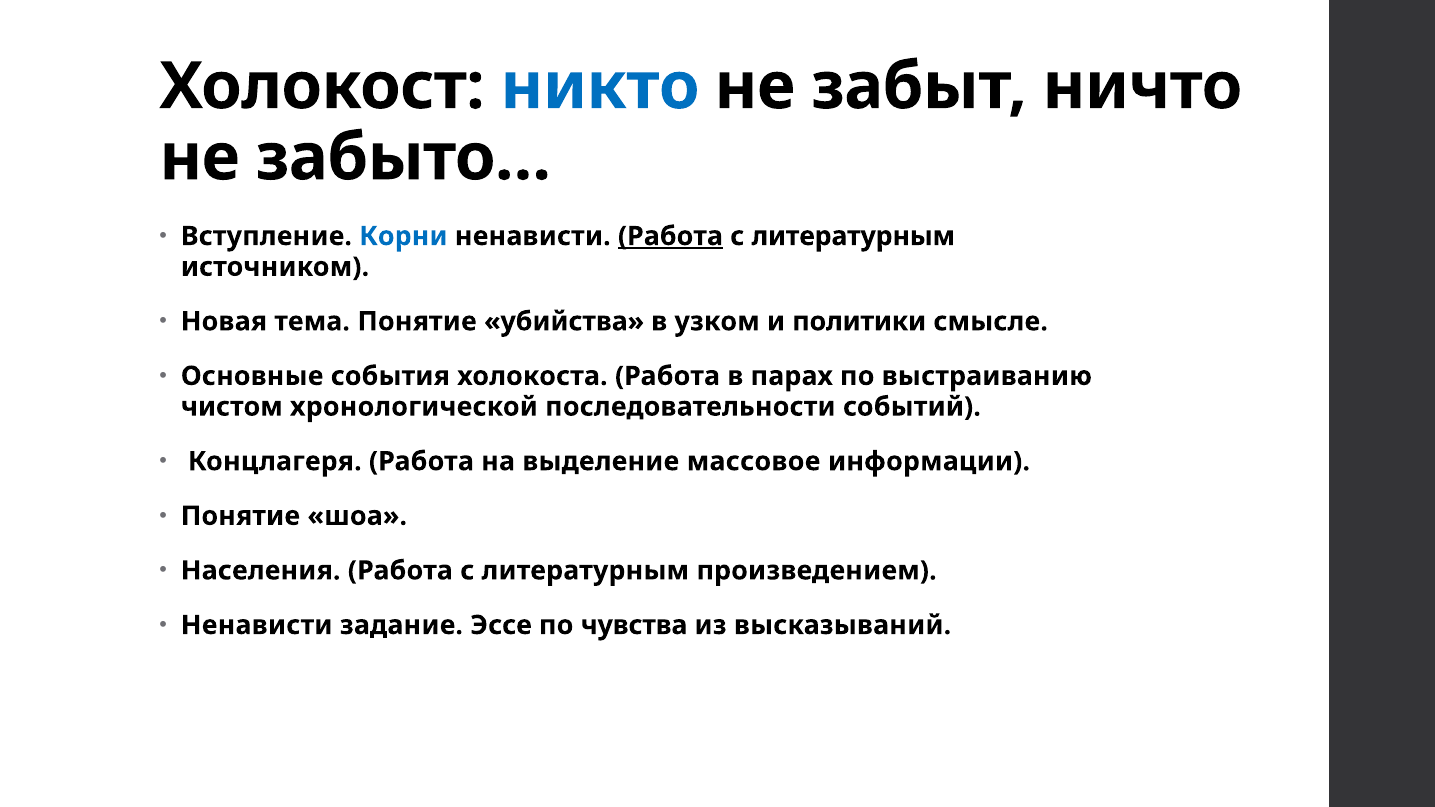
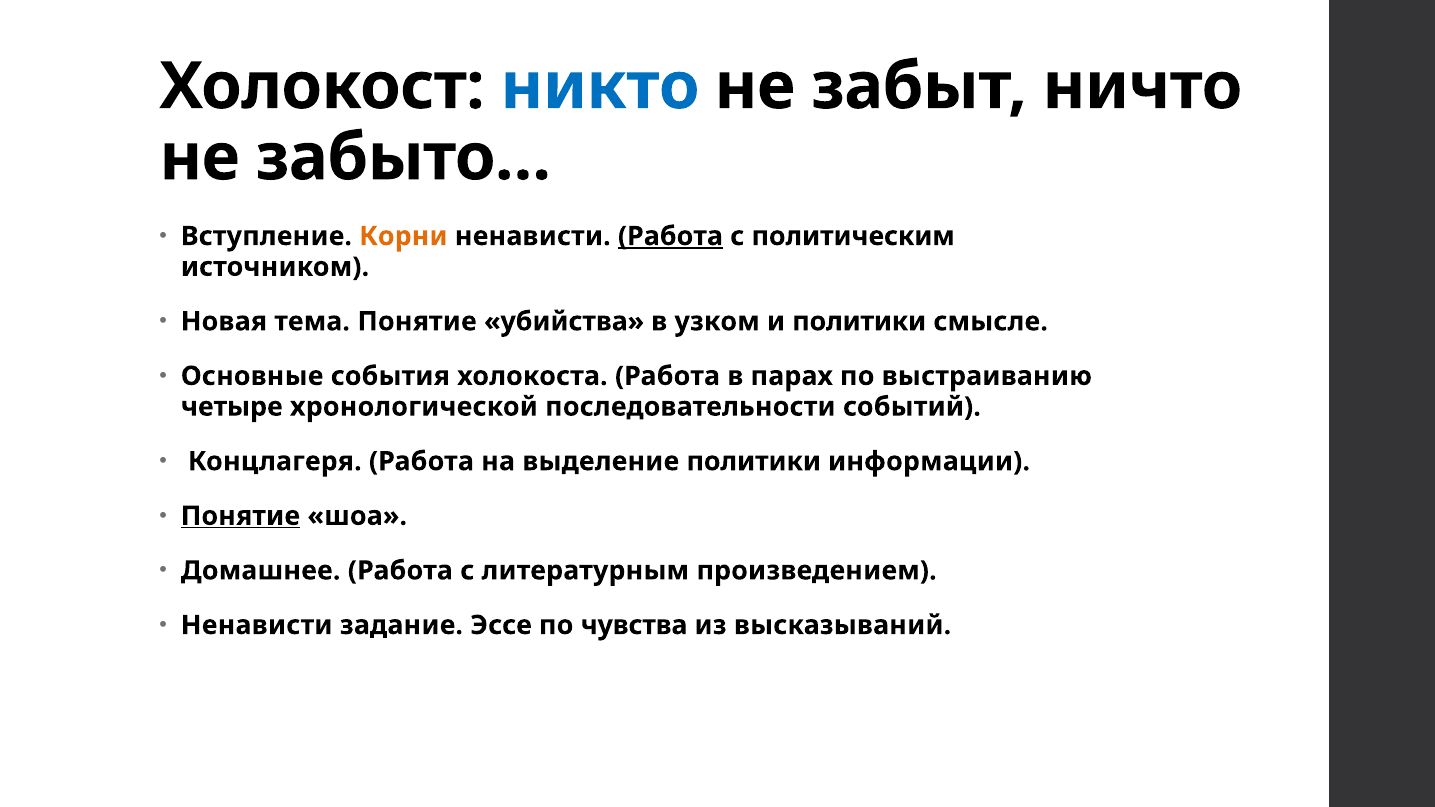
Корни colour: blue -> orange (403, 236)
литературным: литературным -> политическим (853, 236)
чистом: чистом -> четыре (232, 407)
выделение массовое: массовое -> политики (754, 461)
Понятие underline: none -> present (240, 516)
Населения: Населения -> Домашнее (261, 571)
